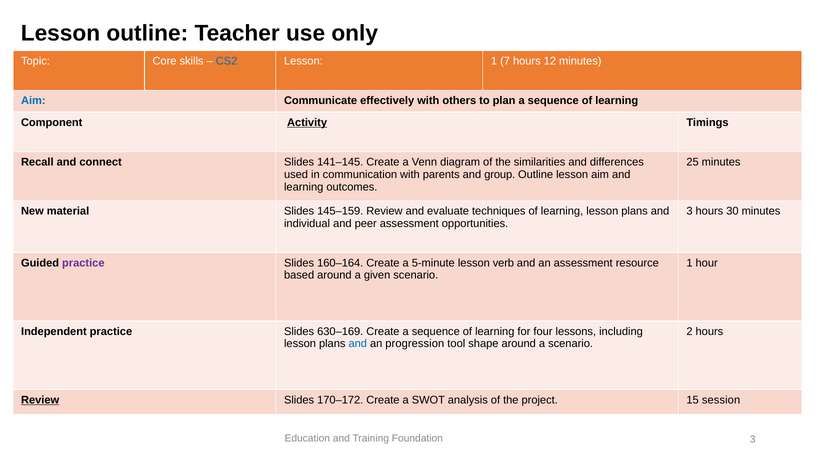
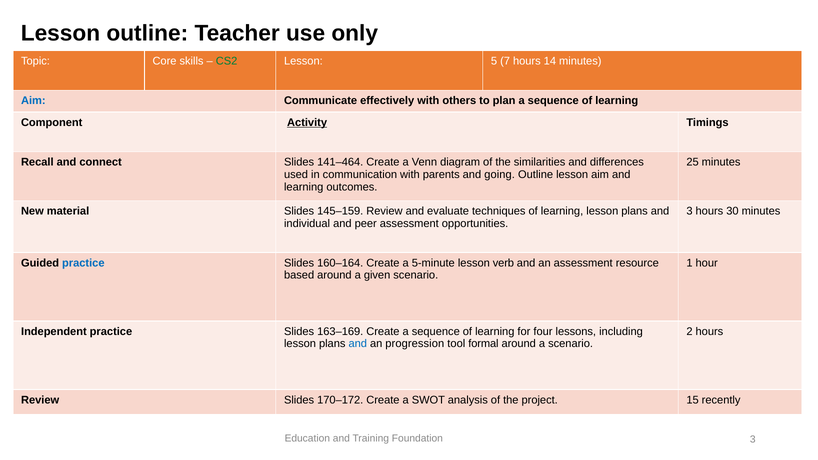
CS2 colour: blue -> green (227, 61)
Lesson 1: 1 -> 5 (494, 61)
12: 12 -> 14 (550, 61)
141–145: 141–145 -> 141–464 (340, 162)
group: group -> going (500, 175)
practice colour: purple -> blue (83, 263)
630–169: 630–169 -> 163–169 (340, 332)
shape: shape -> formal (483, 344)
Review underline: present -> none (40, 400)
session: session -> recently (721, 400)
